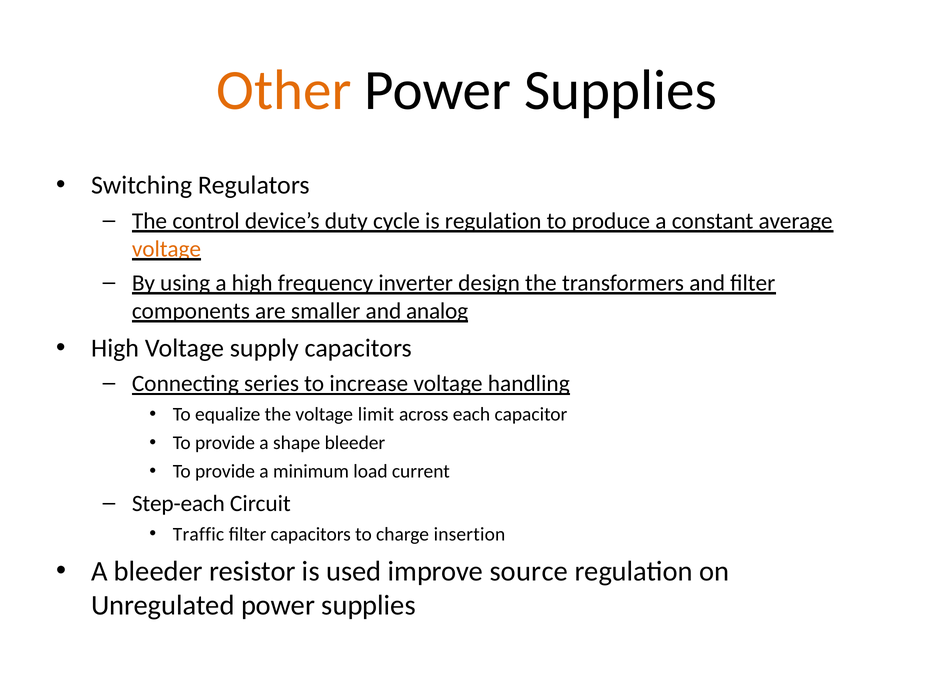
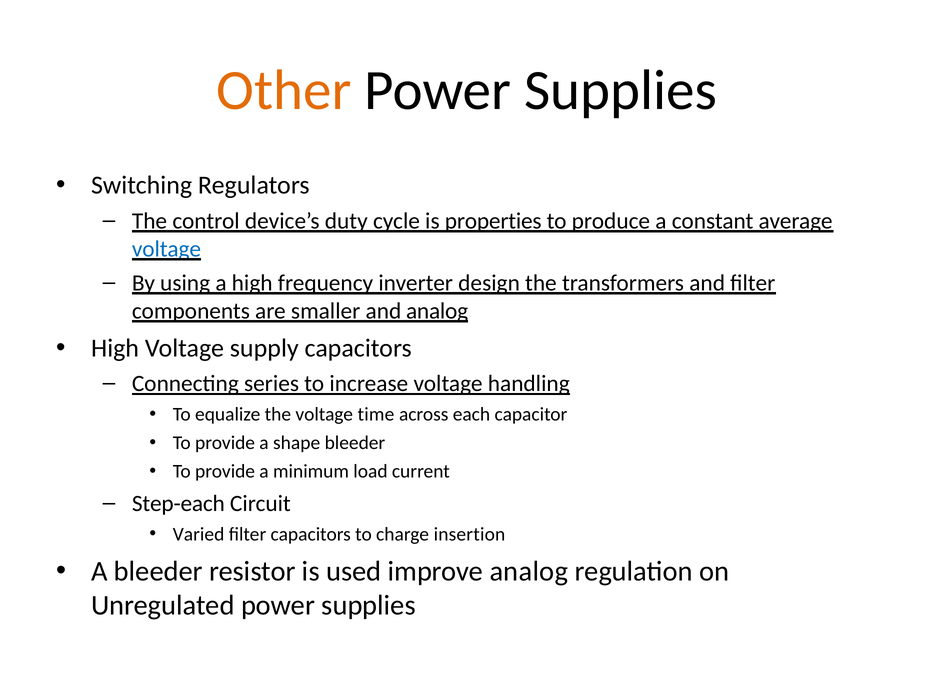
is regulation: regulation -> properties (493, 221)
voltage colour: orange -> blue (166, 249)
limit: limit -> time (376, 415)
Traffic: Traffic -> Varied (199, 534)
improve source: source -> analog (529, 572)
